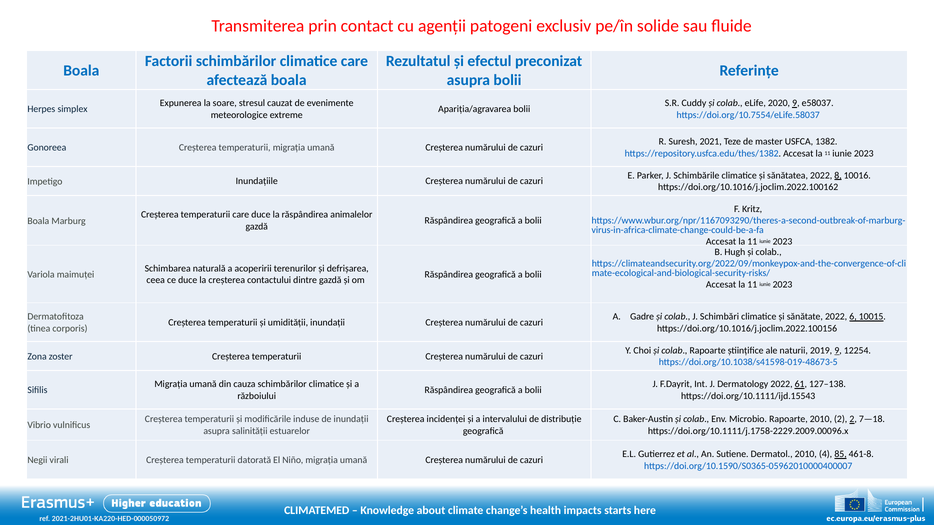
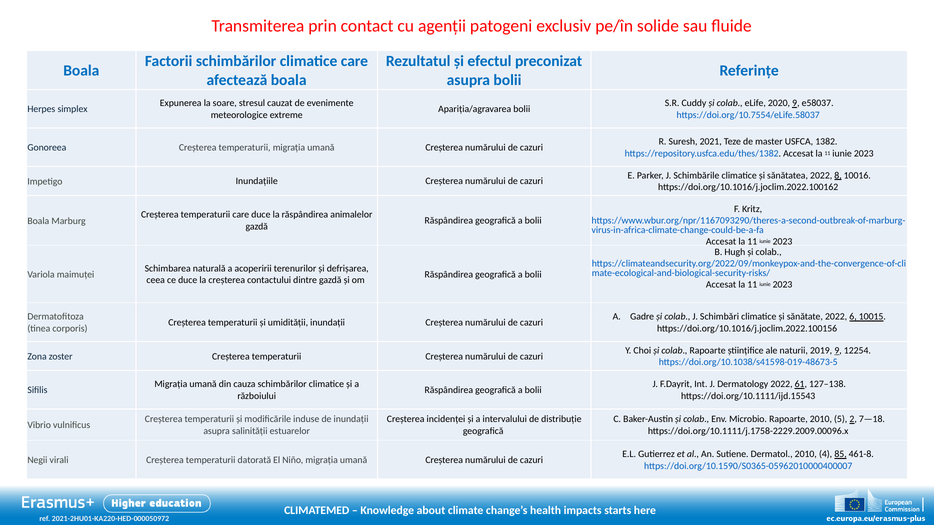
2010 2: 2 -> 5 (841, 419)
